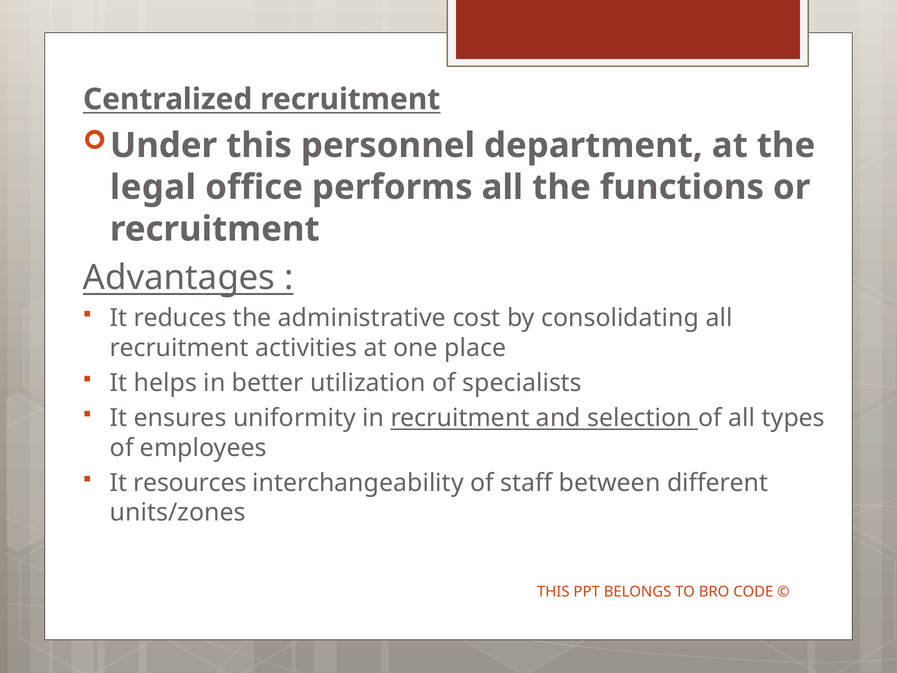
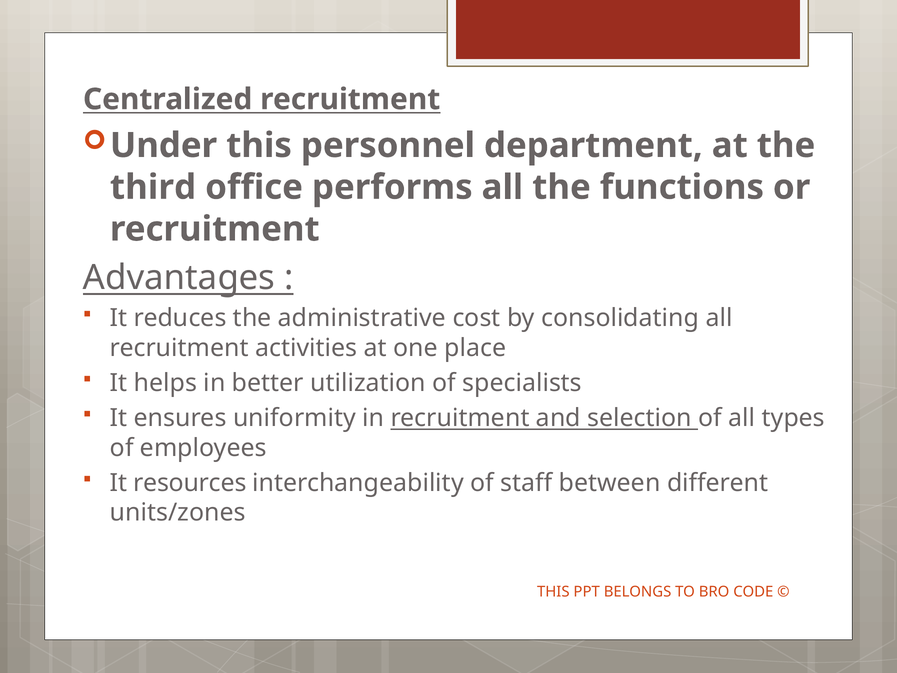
legal: legal -> third (153, 187)
